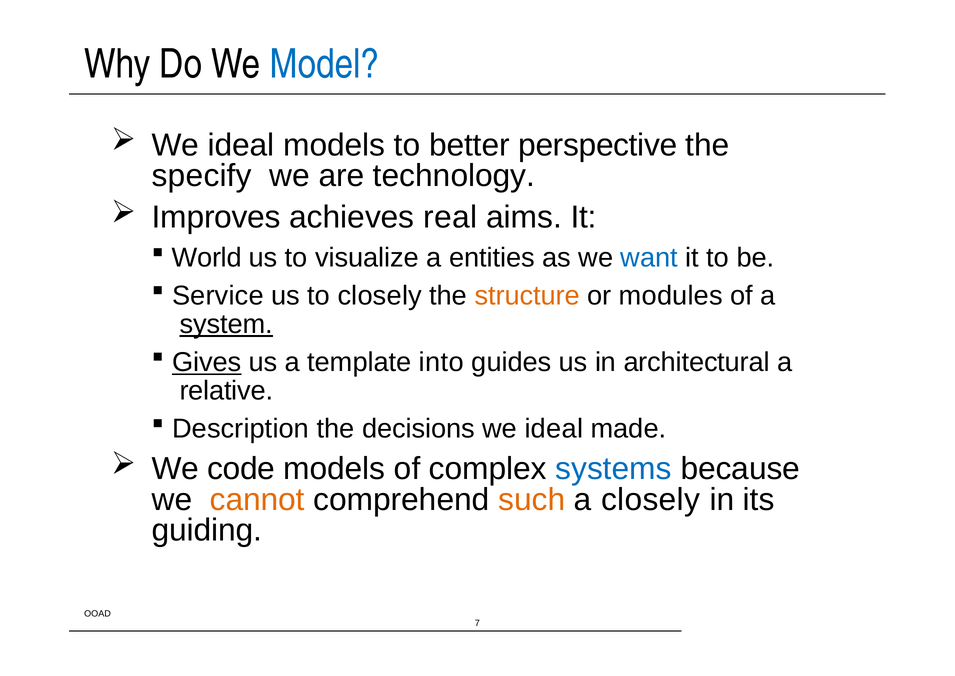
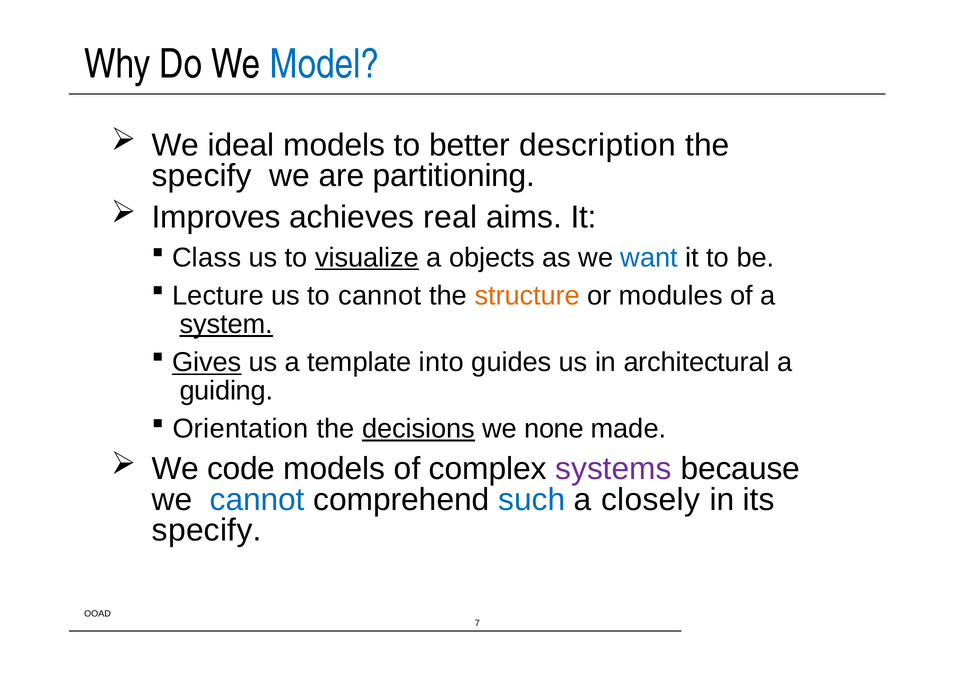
perspective: perspective -> description (597, 145)
technology: technology -> partitioning (454, 175)
World: World -> Class (207, 257)
visualize underline: none -> present (367, 257)
entities: entities -> objects (492, 257)
Service: Service -> Lecture (218, 296)
to closely: closely -> cannot (380, 296)
relative: relative -> guiding (226, 391)
Description: Description -> Orientation (240, 428)
decisions underline: none -> present (418, 428)
ideal: ideal -> none (554, 428)
systems colour: blue -> purple (614, 469)
cannot colour: orange -> blue (257, 499)
such colour: orange -> blue (532, 499)
guiding: guiding -> specify (207, 530)
